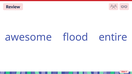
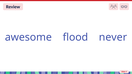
entire: entire -> never (113, 37)
